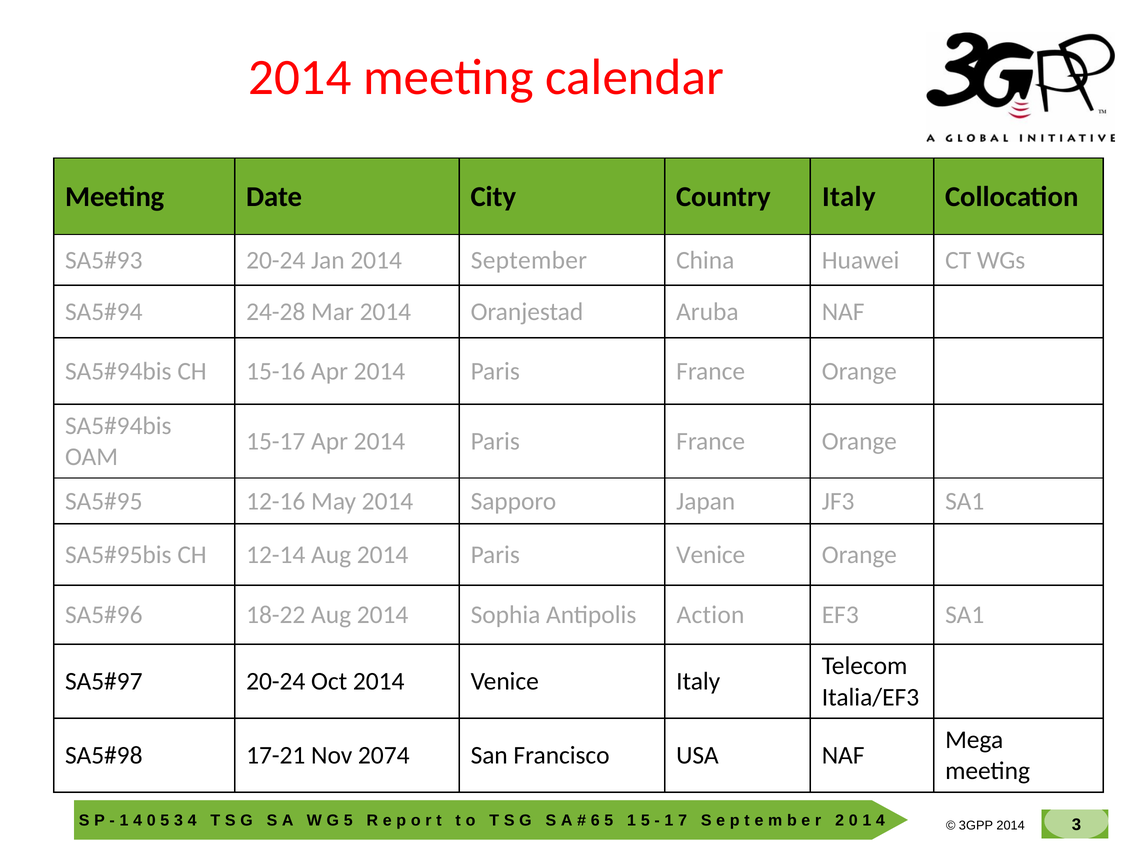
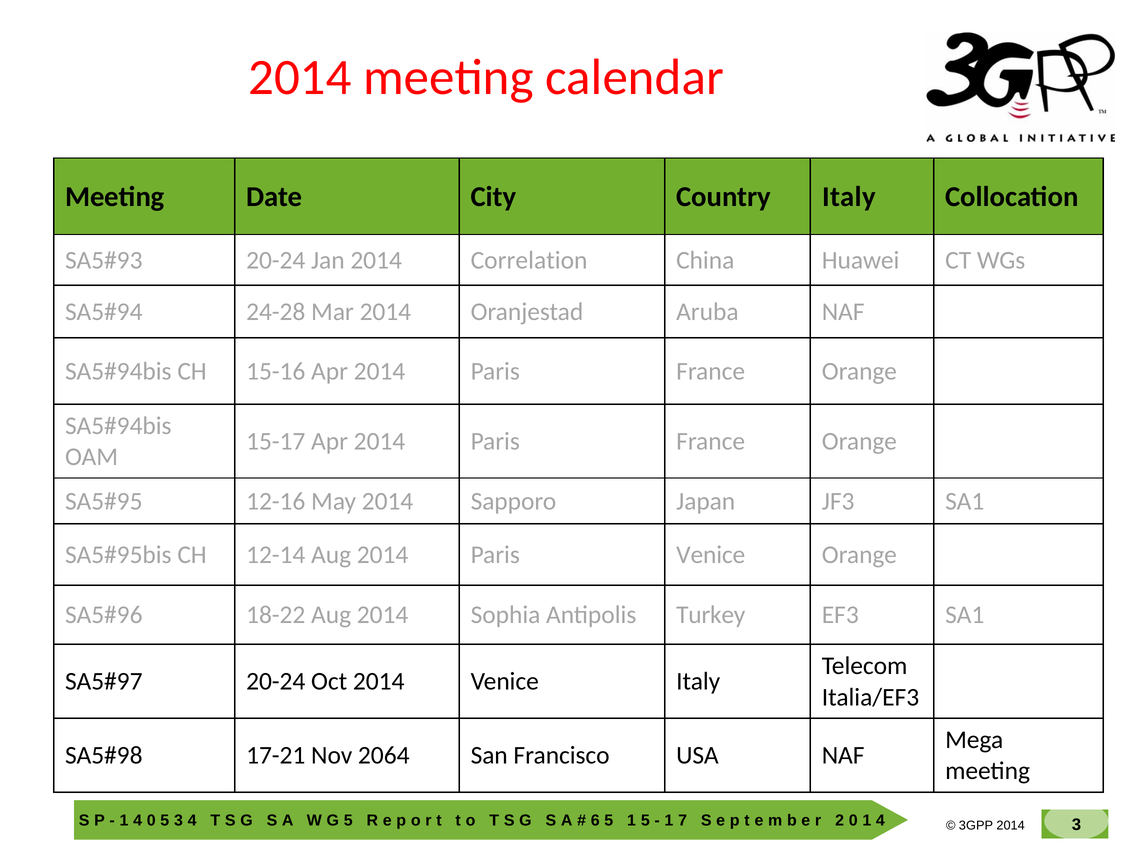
September: September -> Correlation (529, 260)
Action: Action -> Turkey (711, 615)
2074: 2074 -> 2064 (384, 755)
